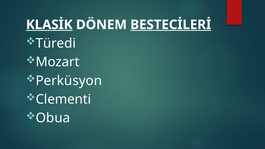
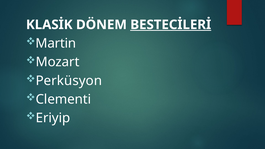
KLASİK underline: present -> none (49, 25)
Türedi: Türedi -> Martin (56, 43)
Obua: Obua -> Eriyip (53, 118)
